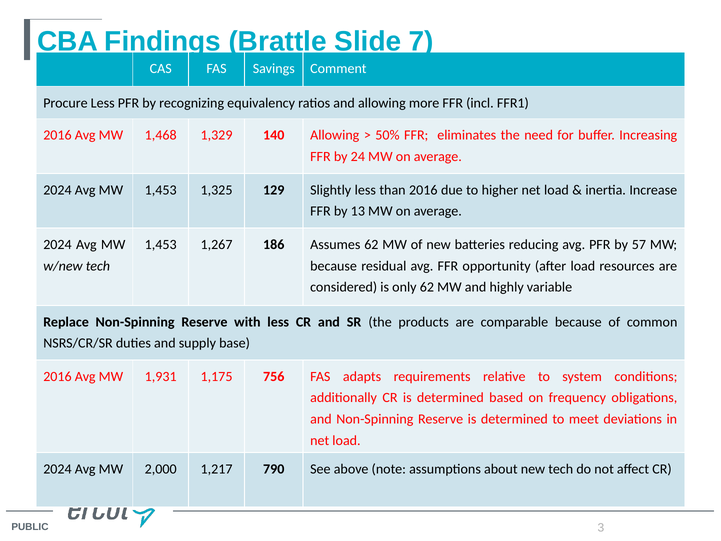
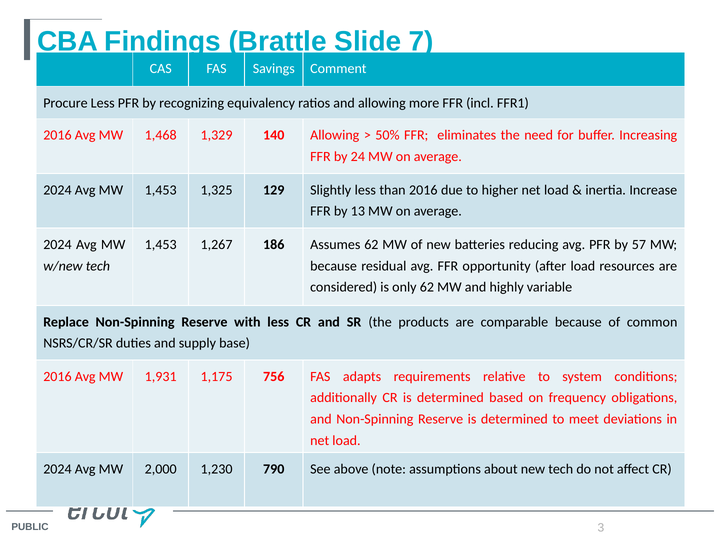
1,217: 1,217 -> 1,230 (217, 469)
